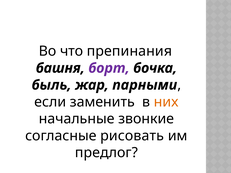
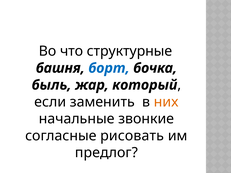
препинания: препинания -> структурные (129, 51)
борт colour: purple -> blue (109, 68)
парными: парными -> который (145, 85)
